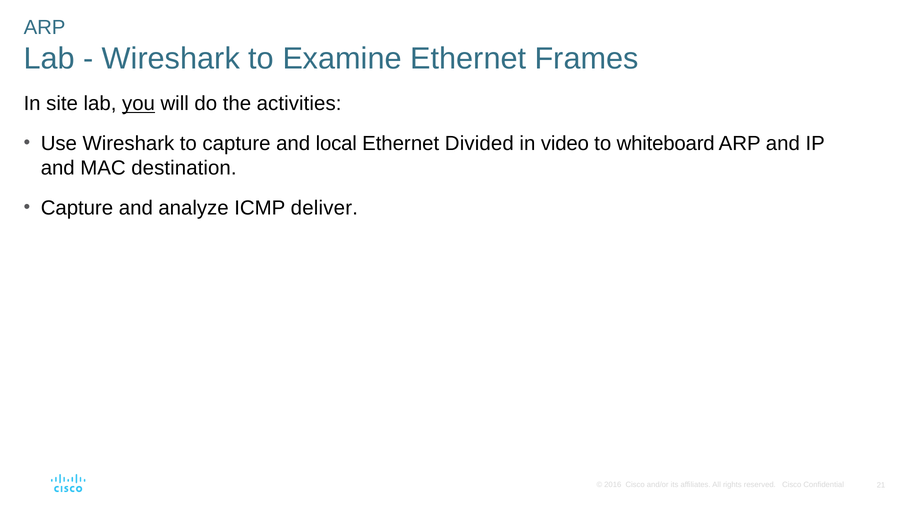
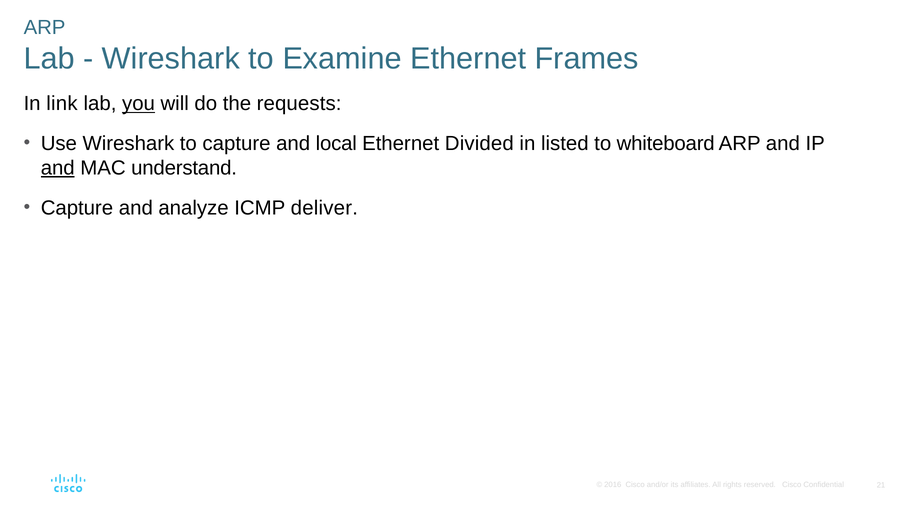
site: site -> link (62, 104)
activities: activities -> requests (299, 104)
video: video -> listed (565, 144)
and underline: none -> present (58, 168)
destination: destination -> understand (184, 168)
